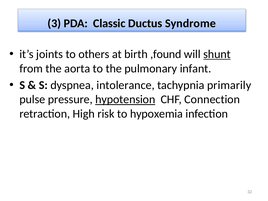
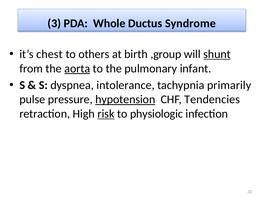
Classic: Classic -> Whole (109, 23)
joints: joints -> chest (49, 54)
,found: ,found -> ,group (166, 54)
aorta underline: none -> present (77, 68)
Connection: Connection -> Tendencies (212, 99)
risk underline: none -> present (106, 114)
hypoxemia: hypoxemia -> physiologic (156, 114)
